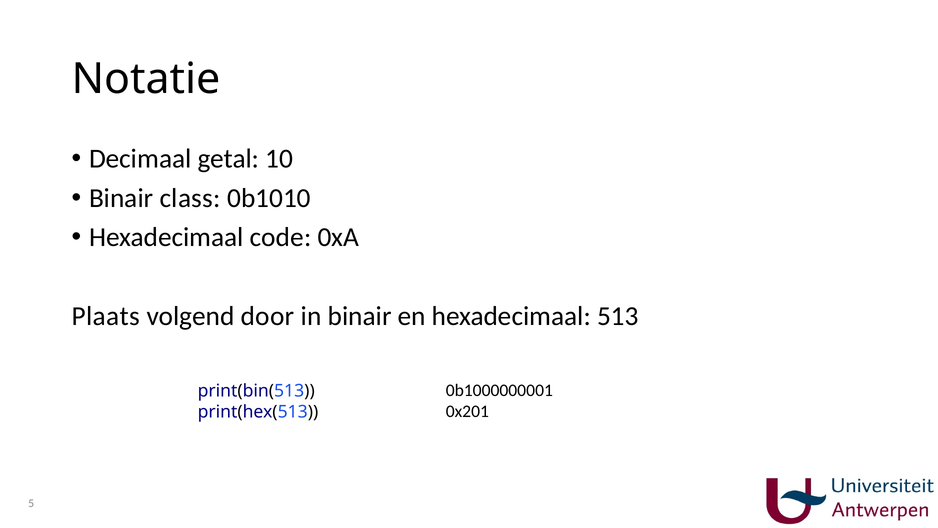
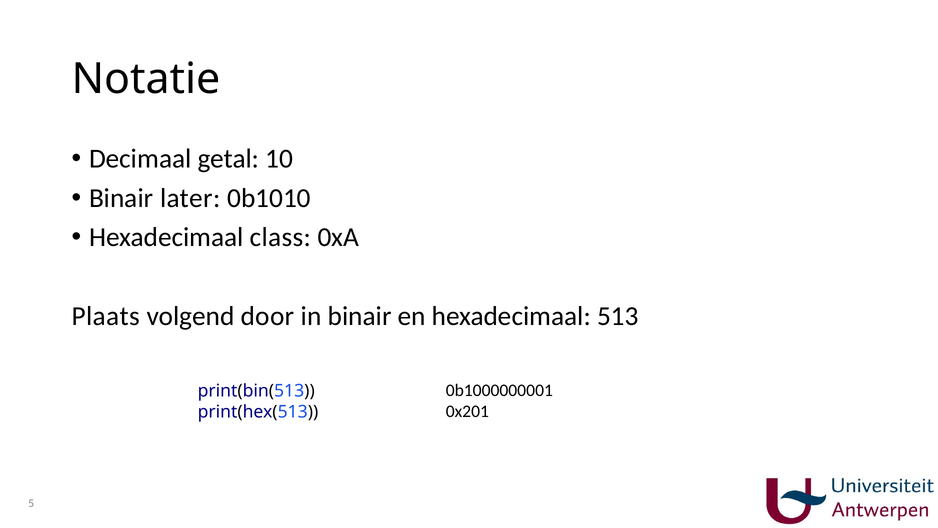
class: class -> later (190, 198)
code: code -> class (280, 237)
